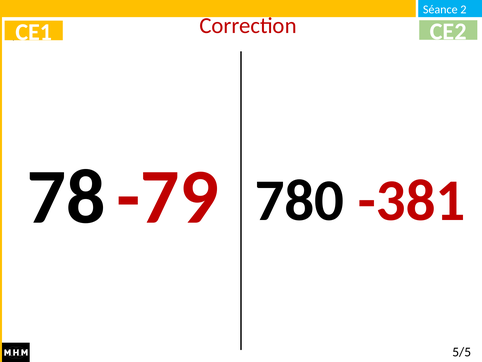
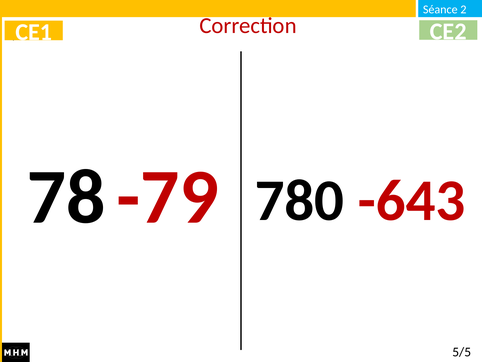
-381: -381 -> -643 (412, 201)
